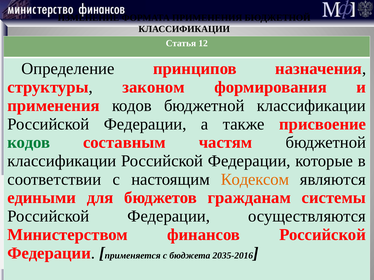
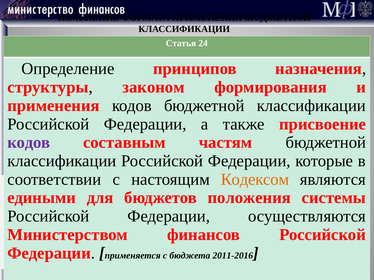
12: 12 -> 24 (203, 43)
кодов colour: green -> purple (29, 143)
гражданам: гражданам -> положения (249, 198)
2035-2016: 2035-2016 -> 2011-2016 (233, 256)
